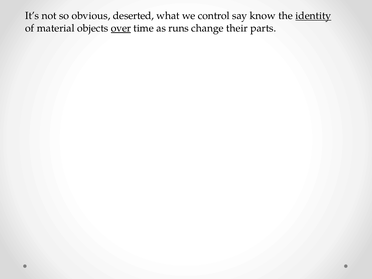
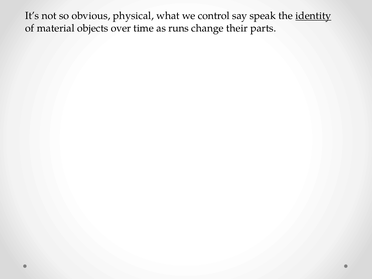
deserted: deserted -> physical (133, 16)
know: know -> speak (263, 16)
over underline: present -> none (121, 28)
